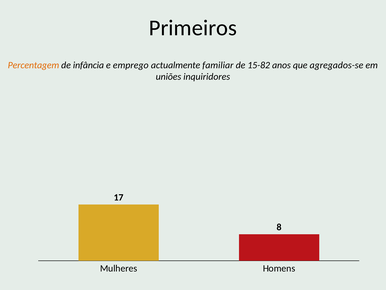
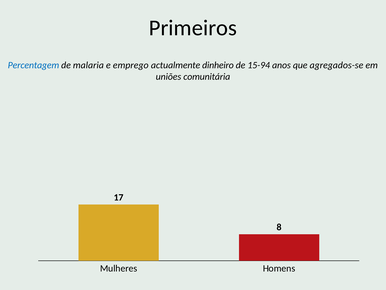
Percentagem colour: orange -> blue (33, 65)
infância: infância -> malaria (88, 65)
familiar: familiar -> dinheiro (218, 65)
15-82: 15-82 -> 15-94 (259, 65)
inquiridores: inquiridores -> comunitária (207, 77)
